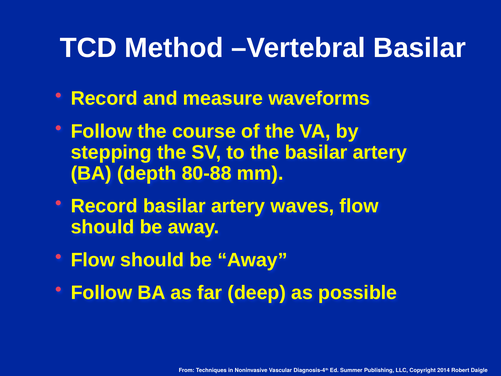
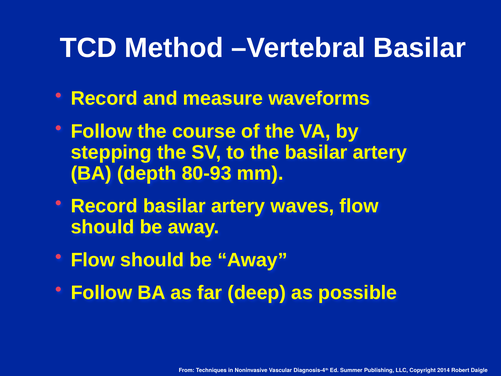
80-88: 80-88 -> 80-93 (207, 173)
